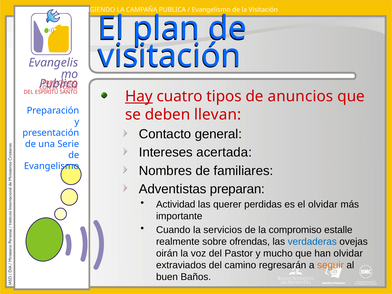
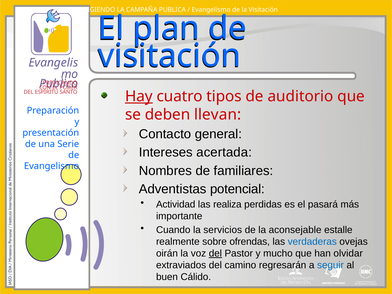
anuncios: anuncios -> auditorio (300, 96)
preparan: preparan -> potencial (237, 189)
querer: querer -> realiza (227, 204)
el olvidar: olvidar -> pasará (323, 204)
compromiso: compromiso -> aconsejable (295, 230)
del underline: none -> present (215, 253)
seguir colour: orange -> blue (330, 265)
Baños: Baños -> Cálido (196, 277)
